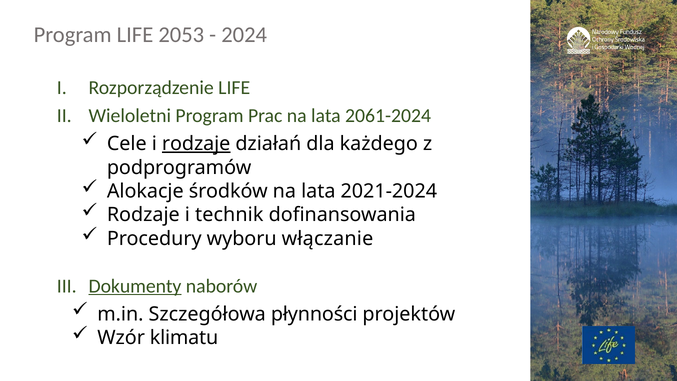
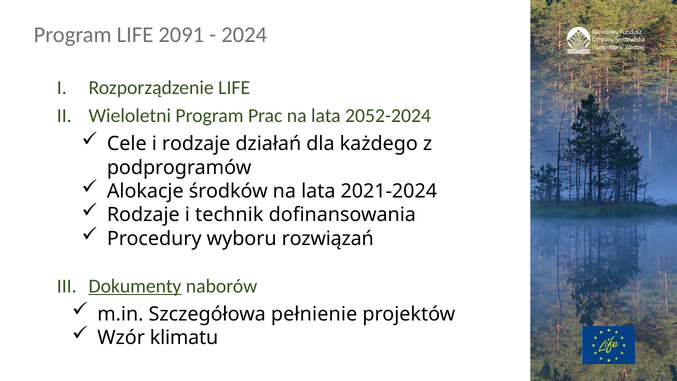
2053: 2053 -> 2091 (181, 35)
2061-2024: 2061-2024 -> 2052-2024 (388, 116)
rodzaje underline: present -> none (196, 144)
włączanie: włączanie -> rozwiązań (328, 239)
płynności: płynności -> pełnienie (314, 314)
